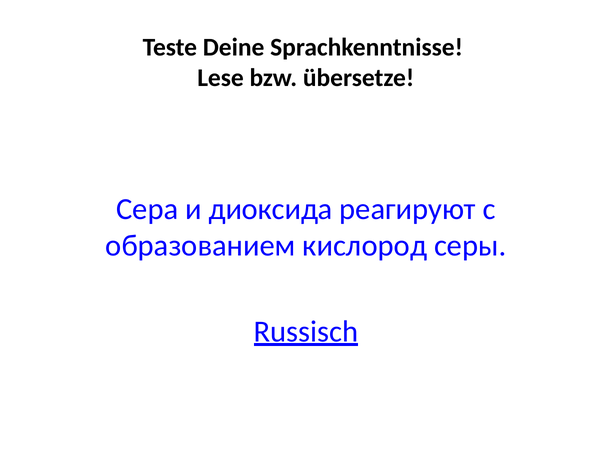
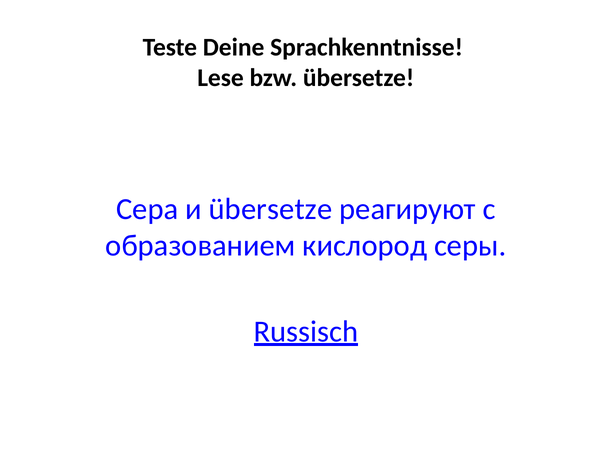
и диоксида: диоксида -> übersetze (271, 209)
